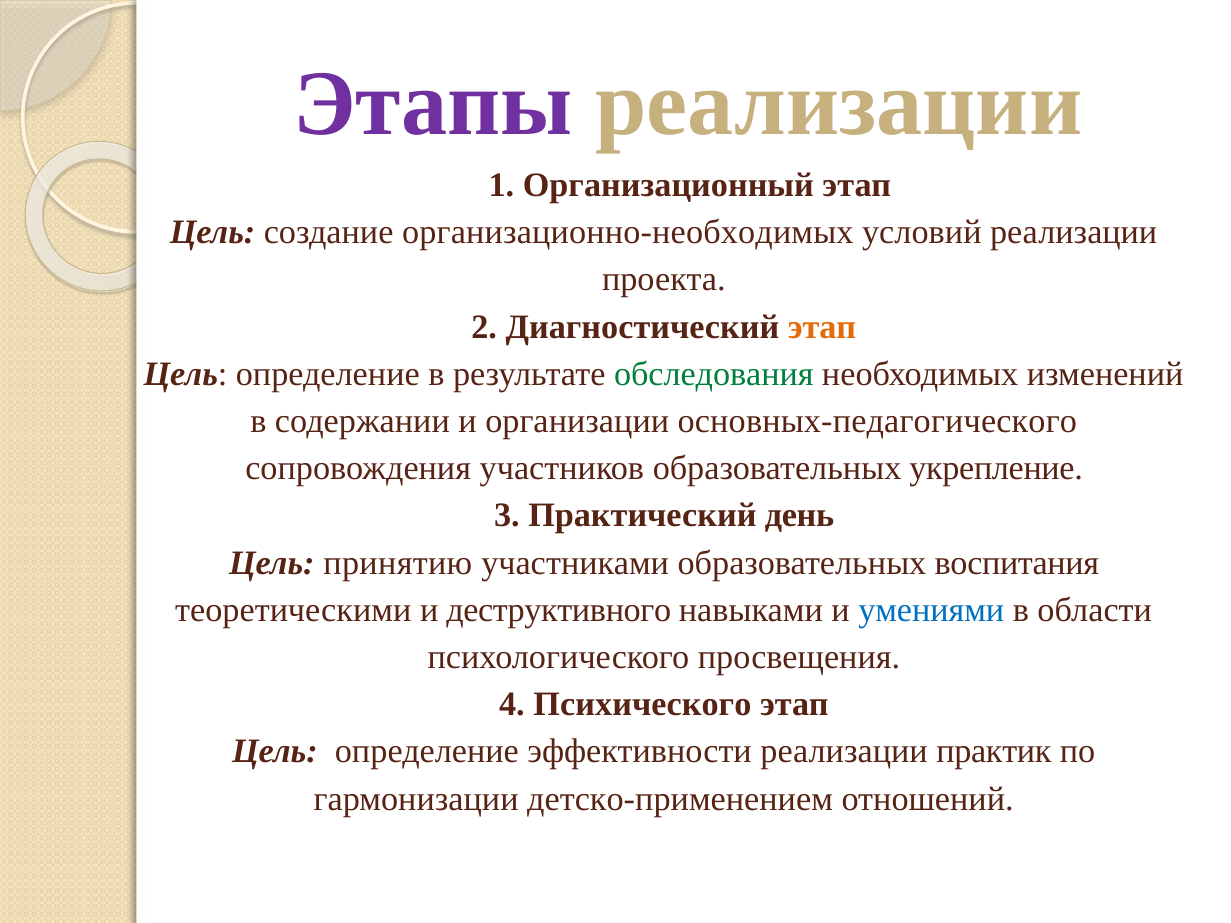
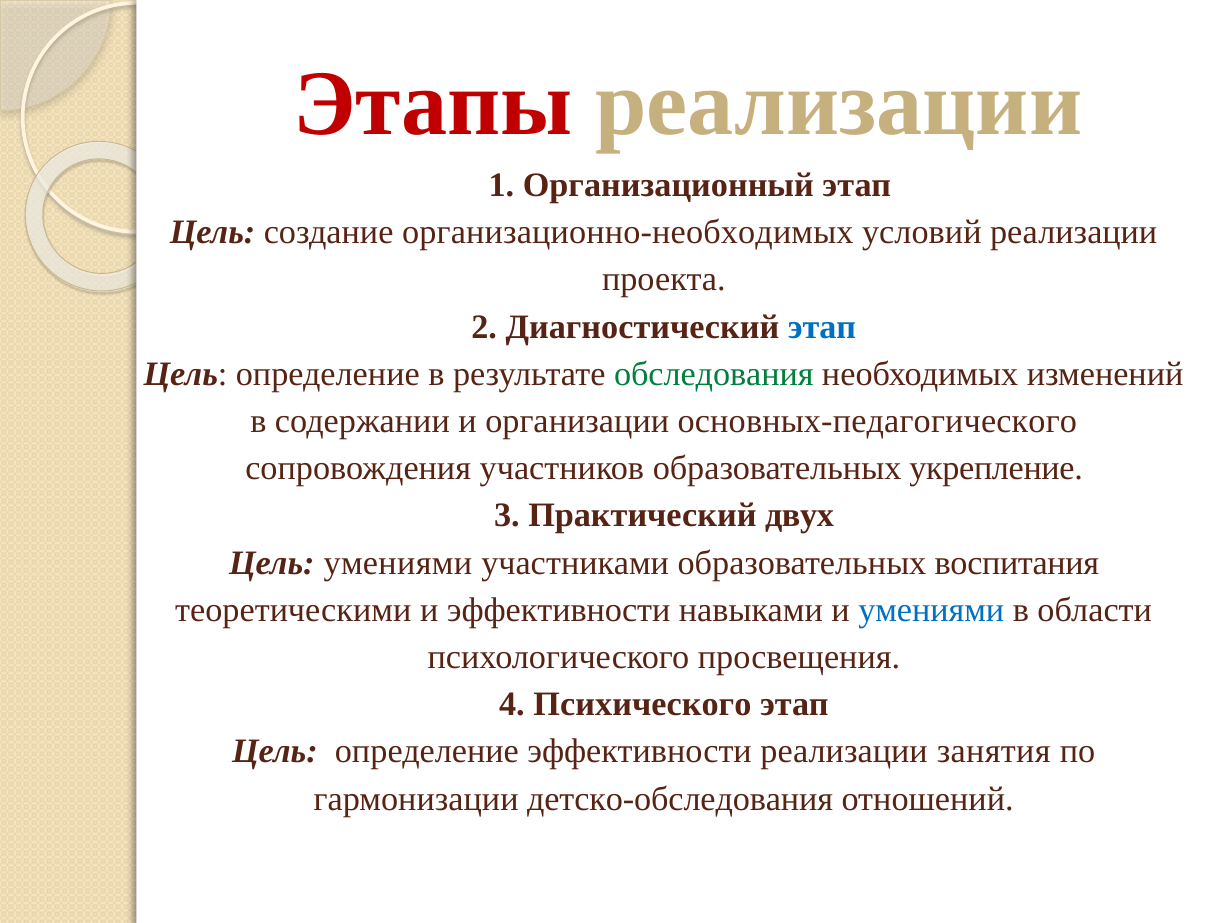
Этапы colour: purple -> red (433, 104)
этап colour: orange -> blue (822, 327)
день: день -> двух (799, 516)
Цель принятию: принятию -> умениями (398, 563)
и деструктивного: деструктивного -> эффективности (559, 610)
практик: практик -> занятия (994, 752)
детско-применением: детско-применением -> детско-обследования (680, 799)
